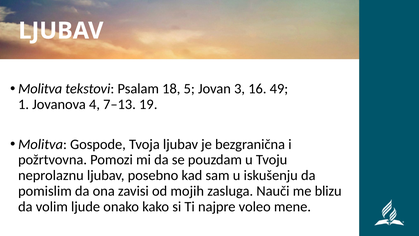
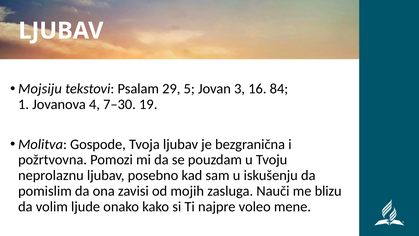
Molitva: Molitva -> Mojsiju (40, 89)
18: 18 -> 29 (171, 89)
49: 49 -> 84 (279, 89)
7–13: 7–13 -> 7–30 (119, 104)
